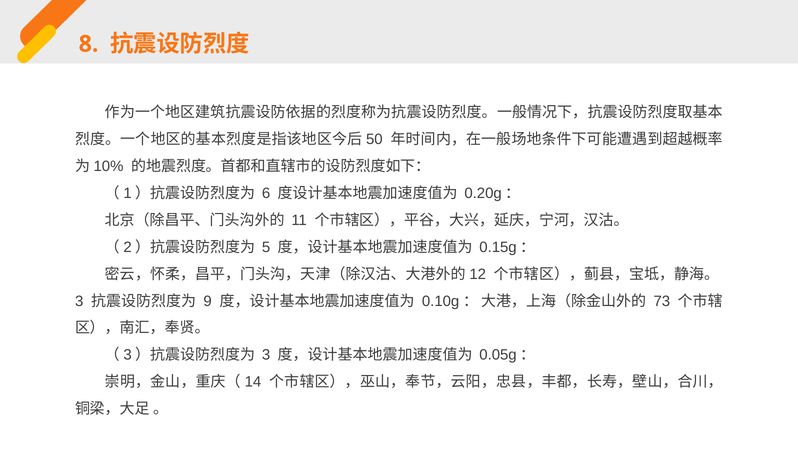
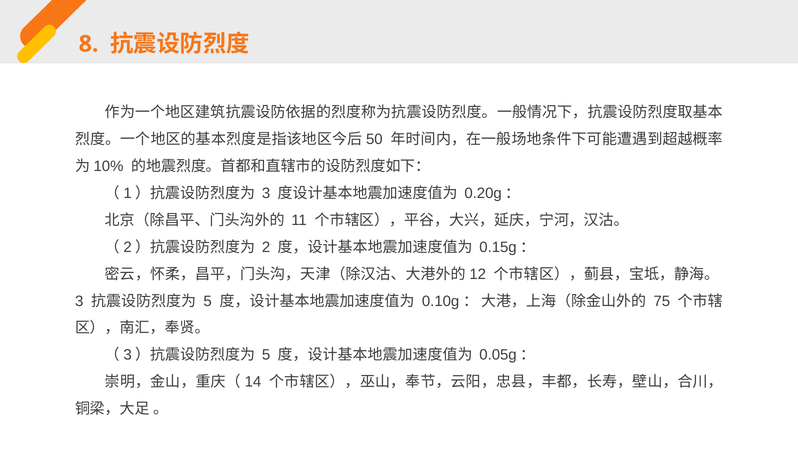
6: 6 -> 3 (266, 193)
5: 5 -> 2 (266, 247)
9: 9 -> 5 (208, 301)
73: 73 -> 75 (662, 301)
3: 3 -> 5 (266, 355)
